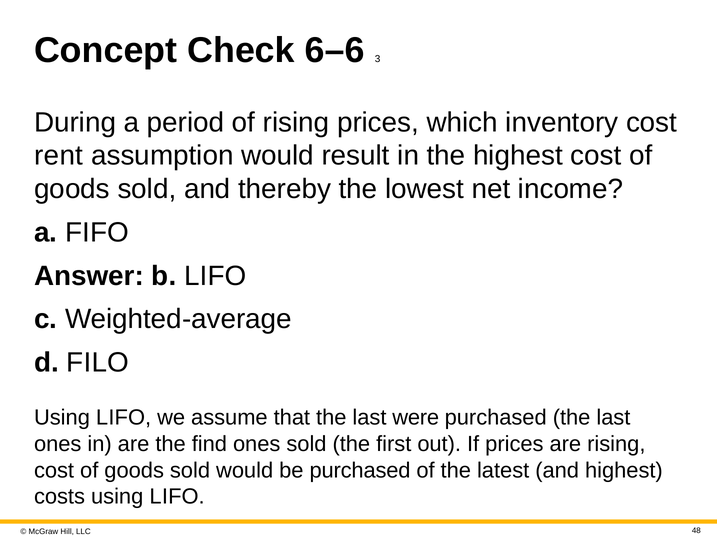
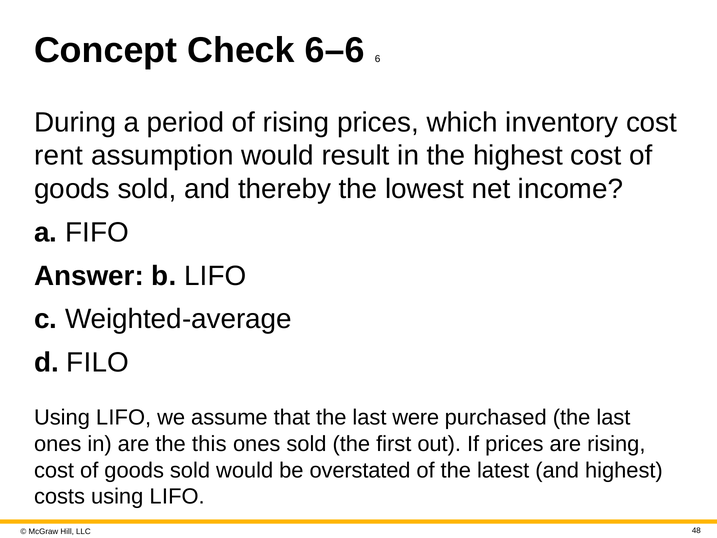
3: 3 -> 6 (378, 59)
find: find -> this (209, 444)
be purchased: purchased -> overstated (360, 470)
